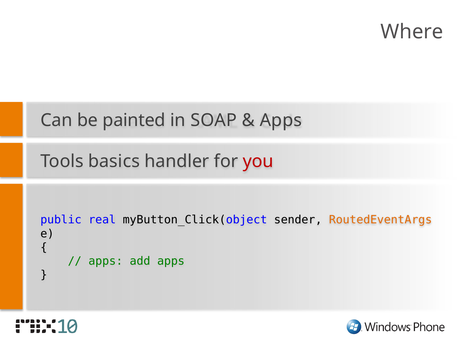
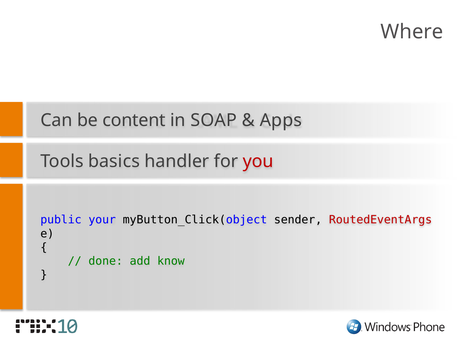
painted: painted -> content (134, 120)
real: real -> your (102, 220)
RoutedEventArgs colour: orange -> red (381, 220)
apps: apps -> done (106, 261)
add apps: apps -> know (171, 261)
